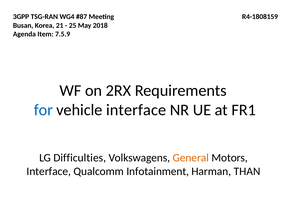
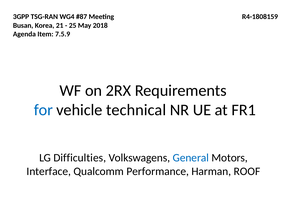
vehicle interface: interface -> technical (136, 110)
General colour: orange -> blue (191, 158)
Infotainment: Infotainment -> Performance (158, 171)
THAN: THAN -> ROOF (247, 171)
